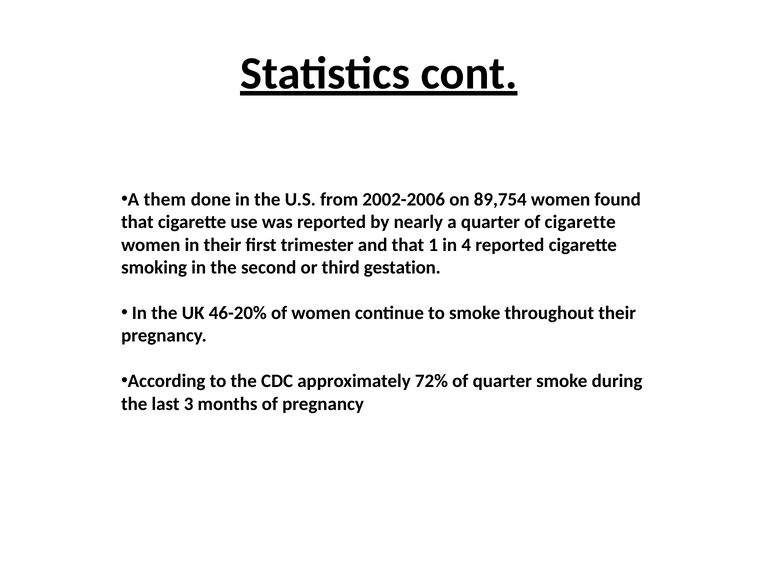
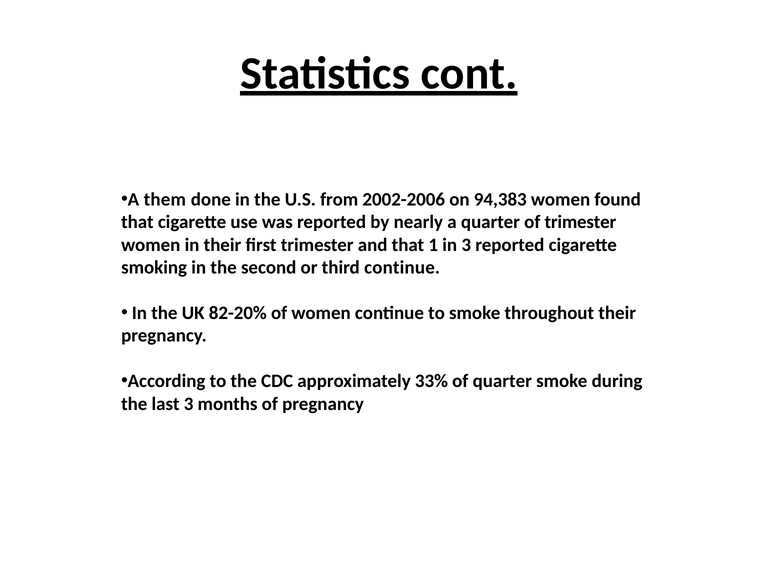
89,754: 89,754 -> 94,383 (500, 200)
of cigarette: cigarette -> trimester (580, 222)
in 4: 4 -> 3 (466, 245)
third gestation: gestation -> continue (402, 268)
46-20%: 46-20% -> 82-20% (238, 313)
72%: 72% -> 33% (431, 381)
